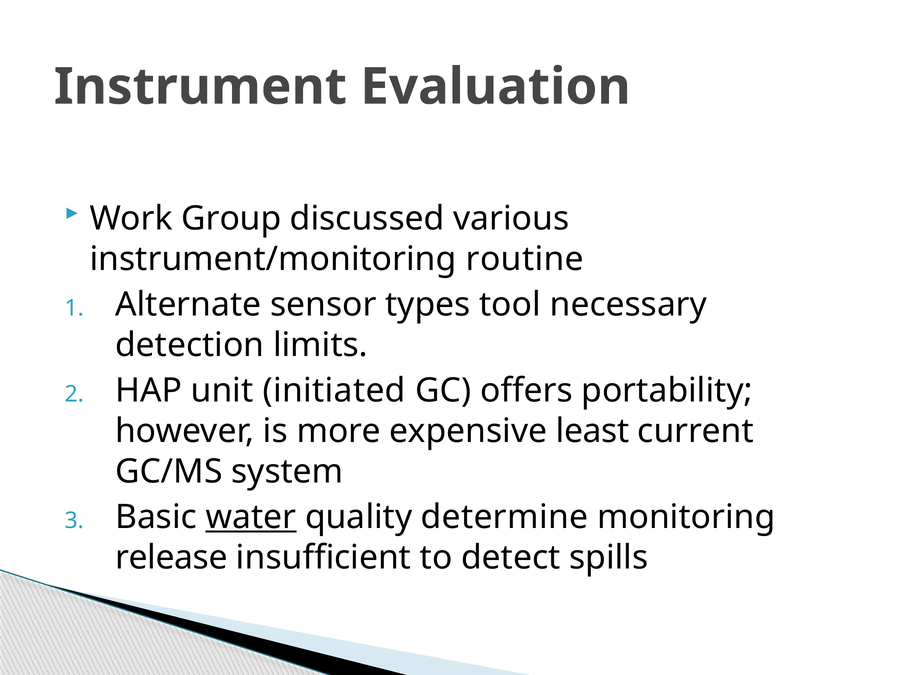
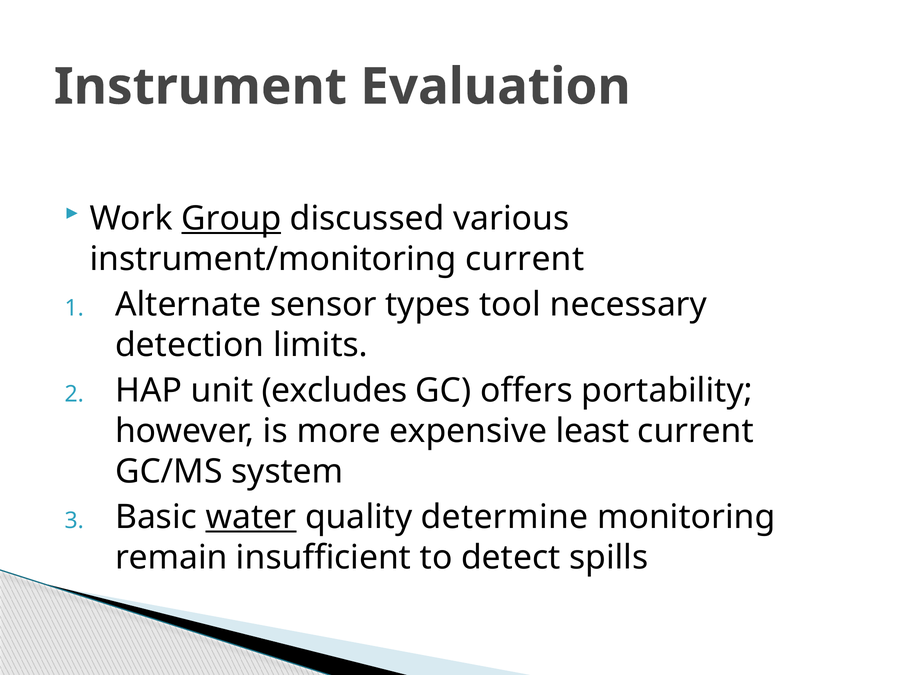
Group underline: none -> present (231, 218)
instrument/monitoring routine: routine -> current (525, 259)
initiated: initiated -> excludes (334, 390)
release: release -> remain (171, 557)
